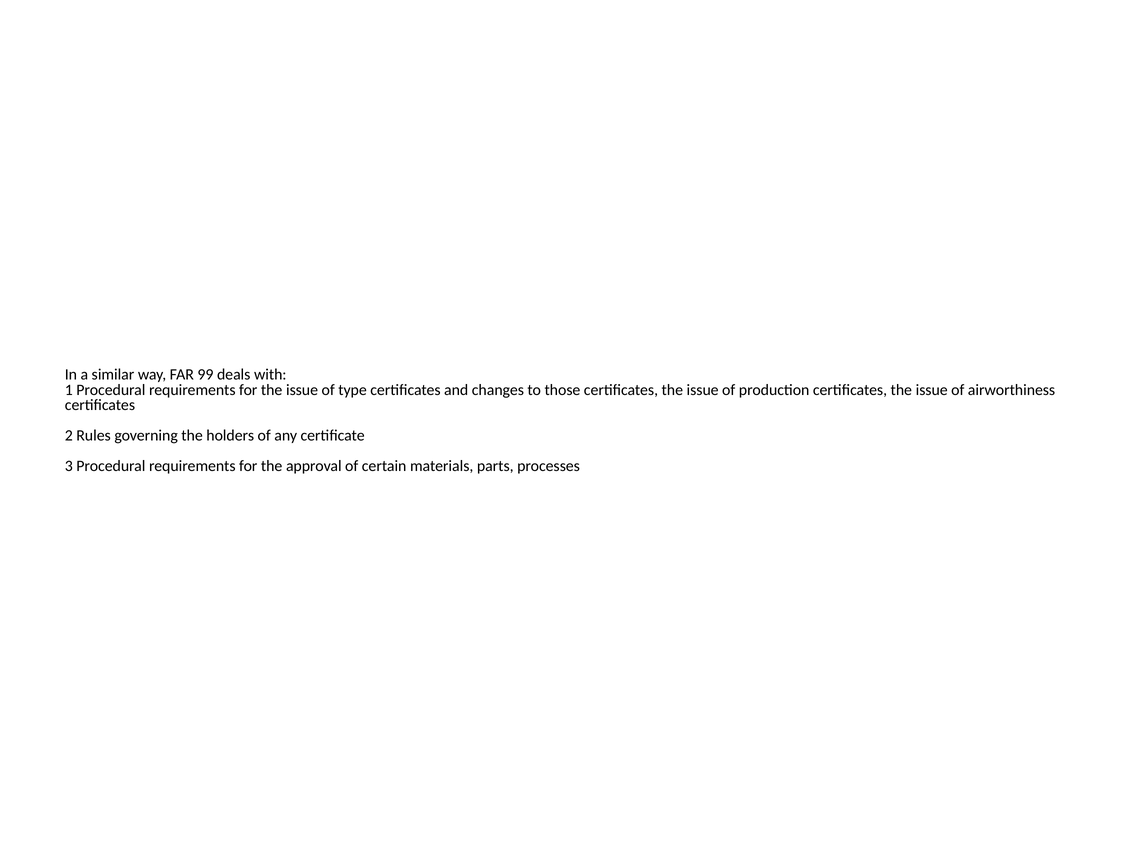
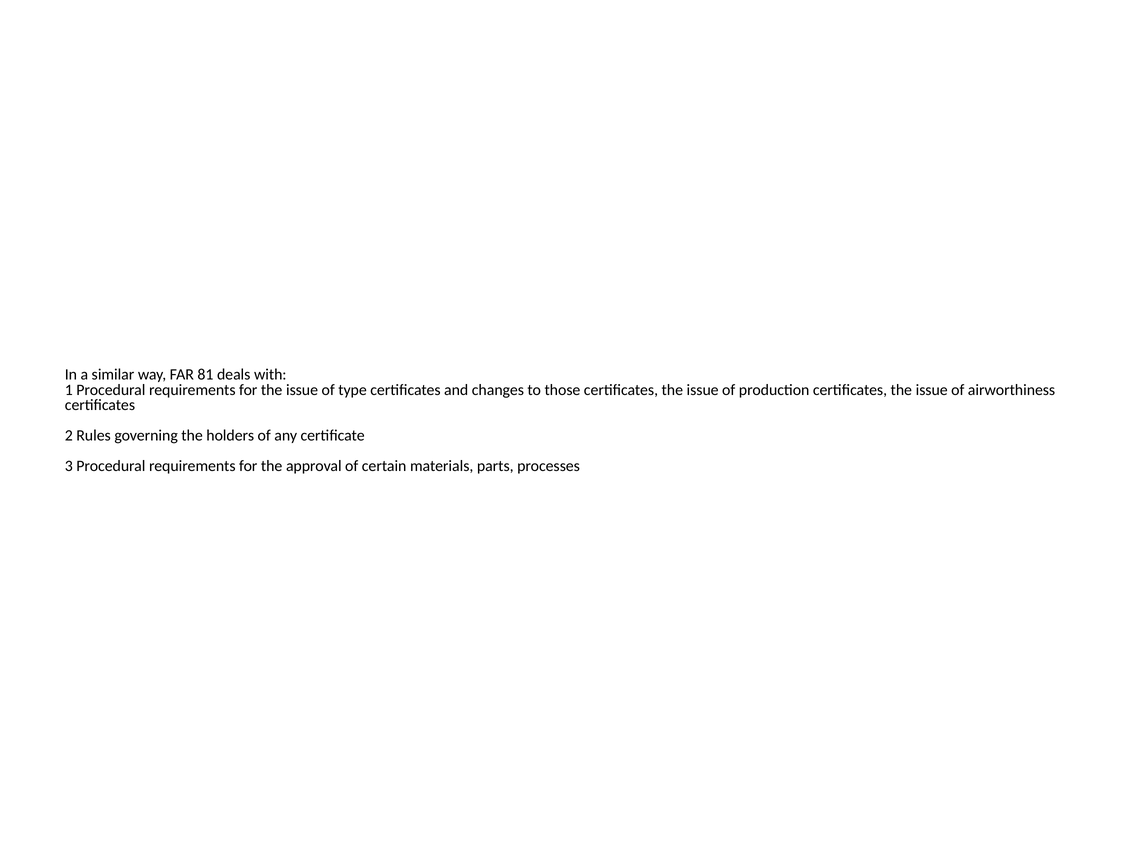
99: 99 -> 81 (205, 375)
